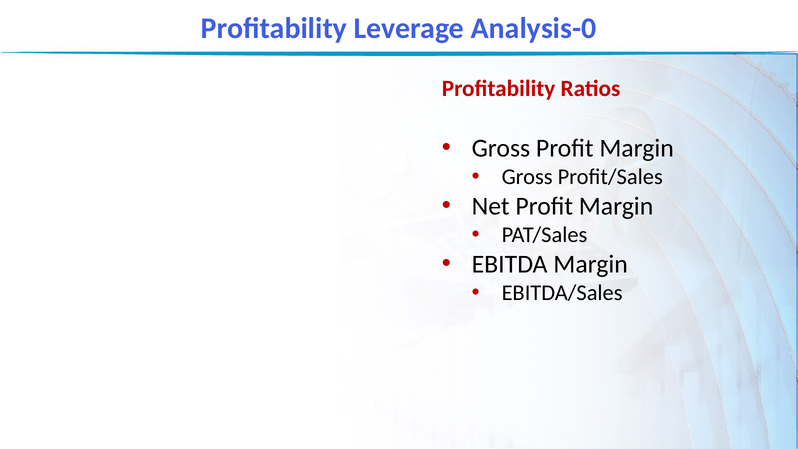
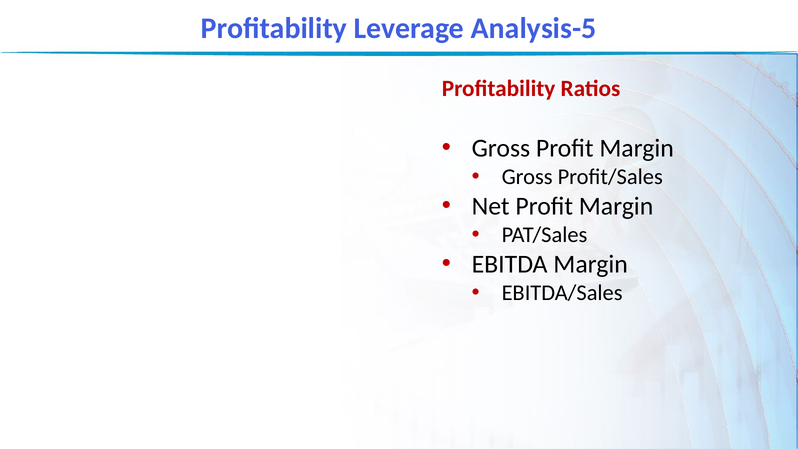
Analysis-0: Analysis-0 -> Analysis-5 (534, 29)
